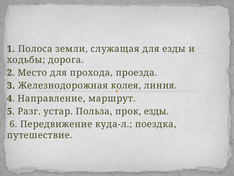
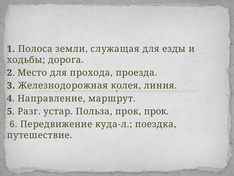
прок езды: езды -> прок (156, 111)
